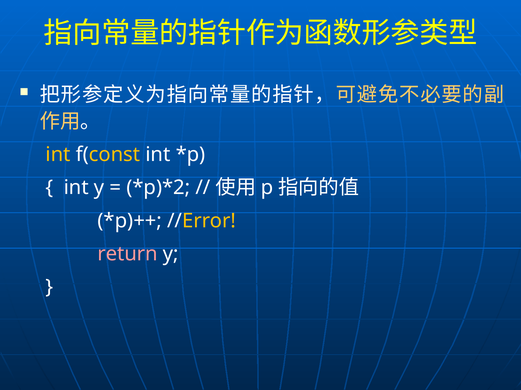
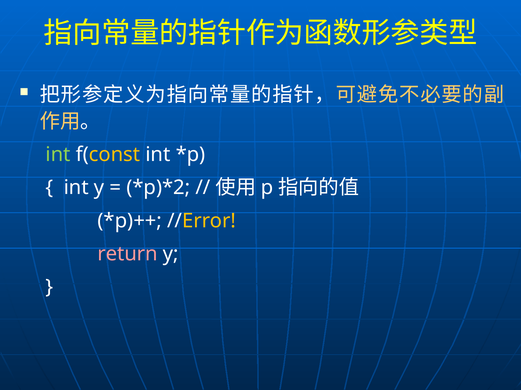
int colour: yellow -> light green (58, 155)
